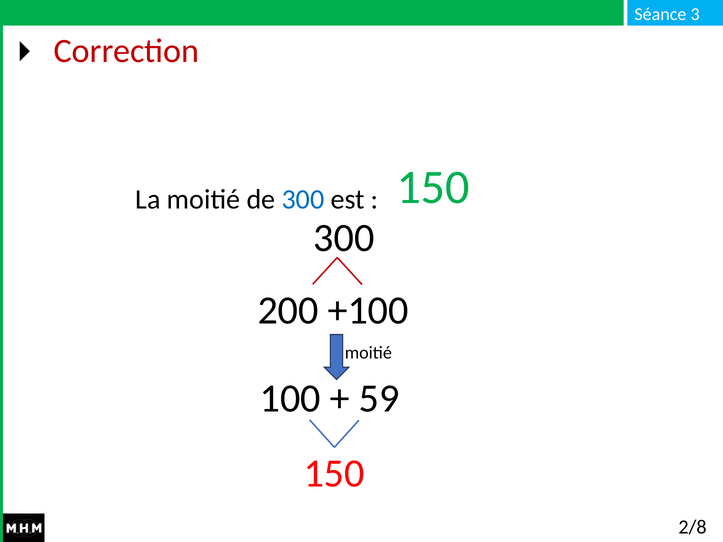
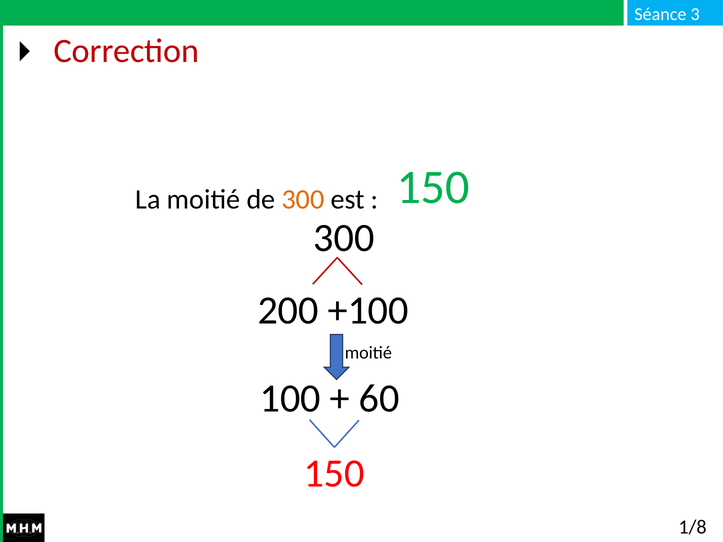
300 colour: blue -> orange (303, 200)
59: 59 -> 60 (379, 399)
2/8: 2/8 -> 1/8 (693, 528)
